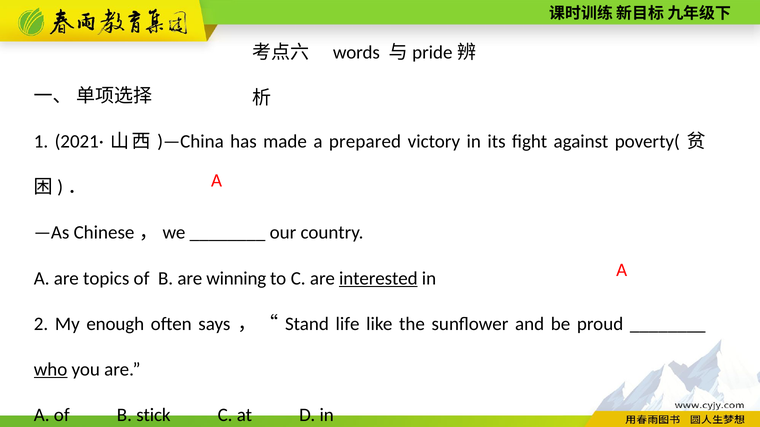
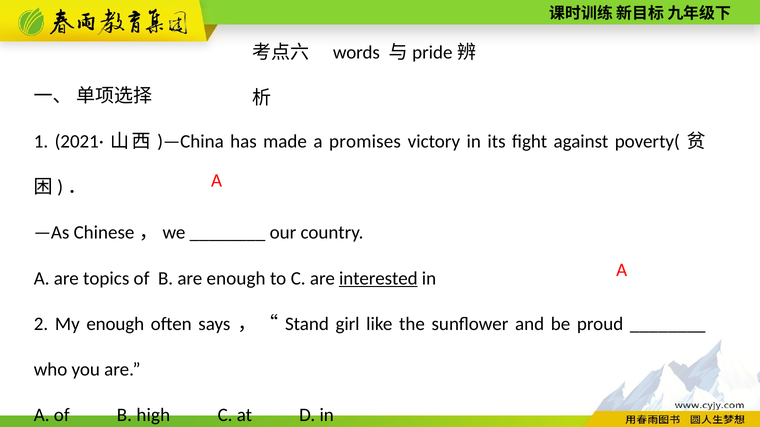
prepared: prepared -> promises (365, 142)
are winning: winning -> enough (236, 279)
life: life -> girl (348, 324)
who underline: present -> none (51, 370)
stick: stick -> high (153, 415)
